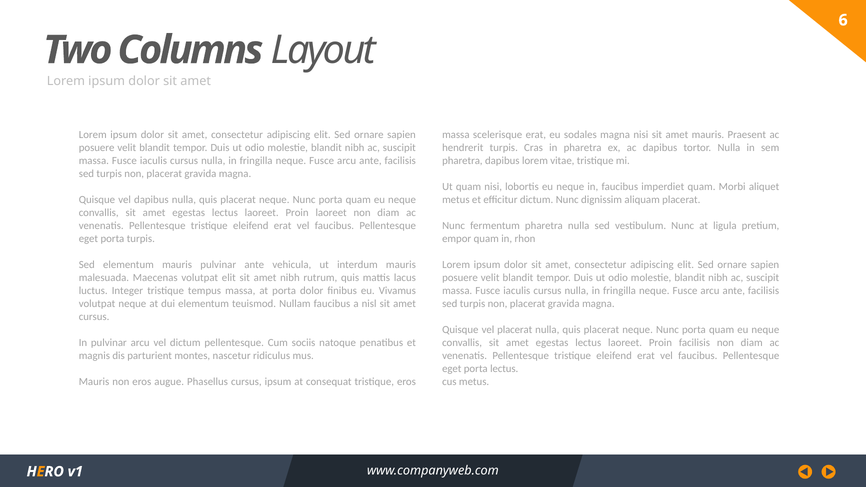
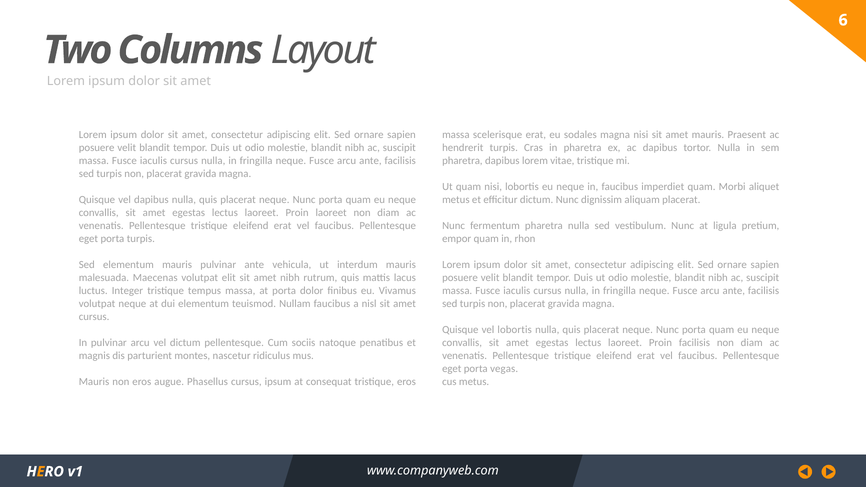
vel placerat: placerat -> lobortis (515, 330)
porta lectus: lectus -> vegas (504, 369)
